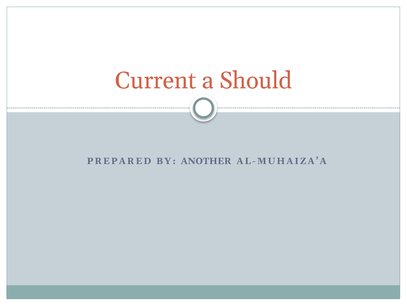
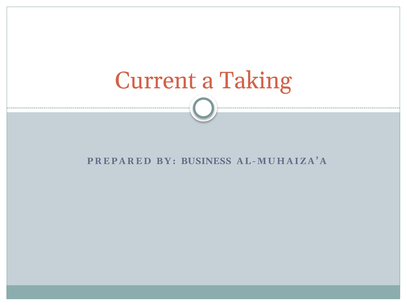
Should: Should -> Taking (256, 80)
ANOTHER: ANOTHER -> BUSINESS (206, 161)
